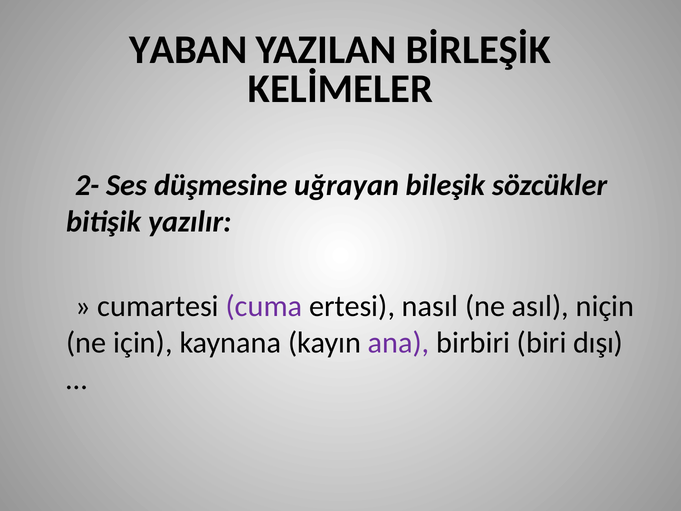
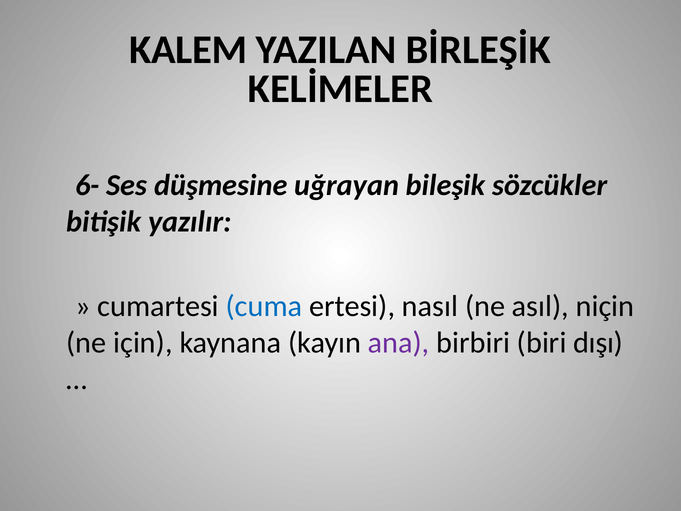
YABAN: YABAN -> KALEM (188, 50)
2-: 2- -> 6- (87, 185)
cuma colour: purple -> blue (264, 306)
